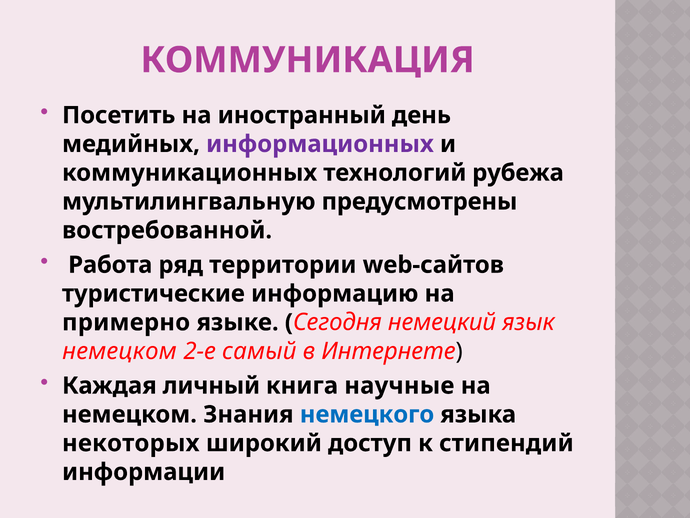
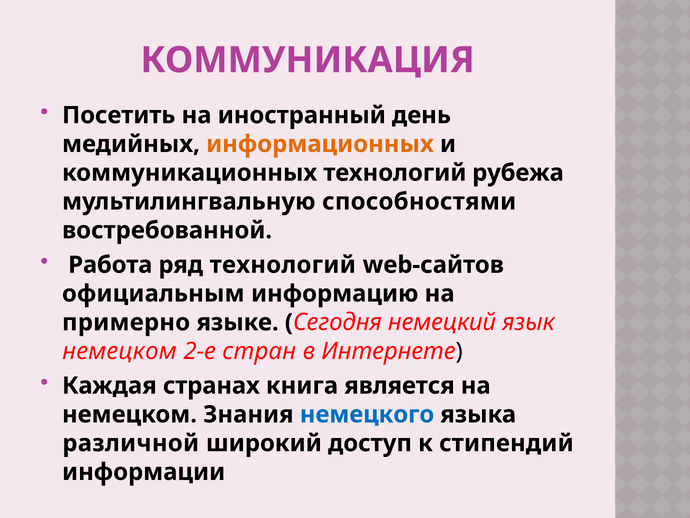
информационных colour: purple -> orange (320, 144)
предусмотрены: предусмотрены -> способностями (419, 201)
ряд территории: территории -> технологий (283, 265)
туристические: туристические -> официальным (153, 293)
самый: самый -> стран (259, 351)
личный: личный -> странах (211, 385)
научные: научные -> является (399, 385)
некоторых: некоторых -> различной (131, 443)
